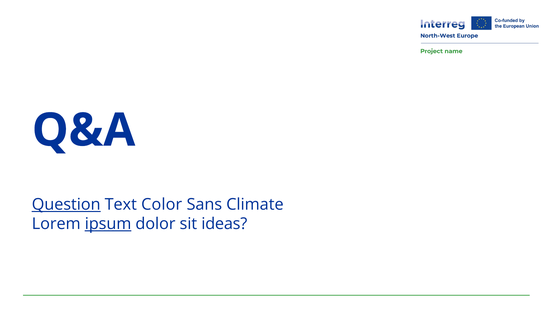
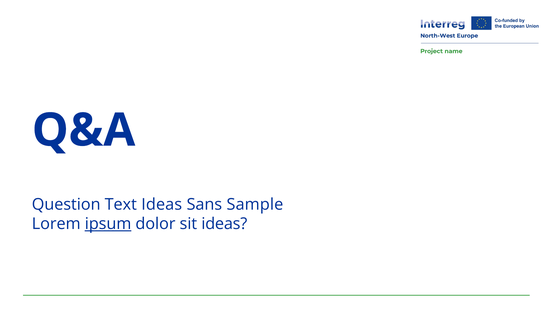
Question underline: present -> none (66, 205)
Text Color: Color -> Ideas (162, 205)
Climate: Climate -> Sample (255, 205)
